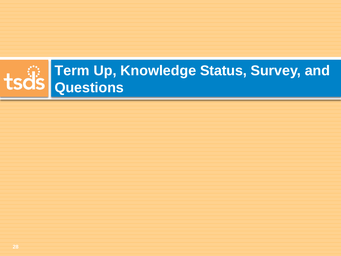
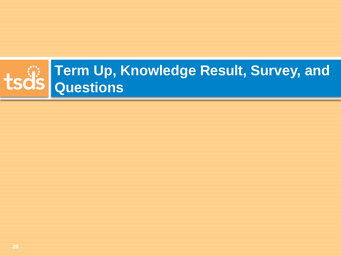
Status: Status -> Result (223, 71)
